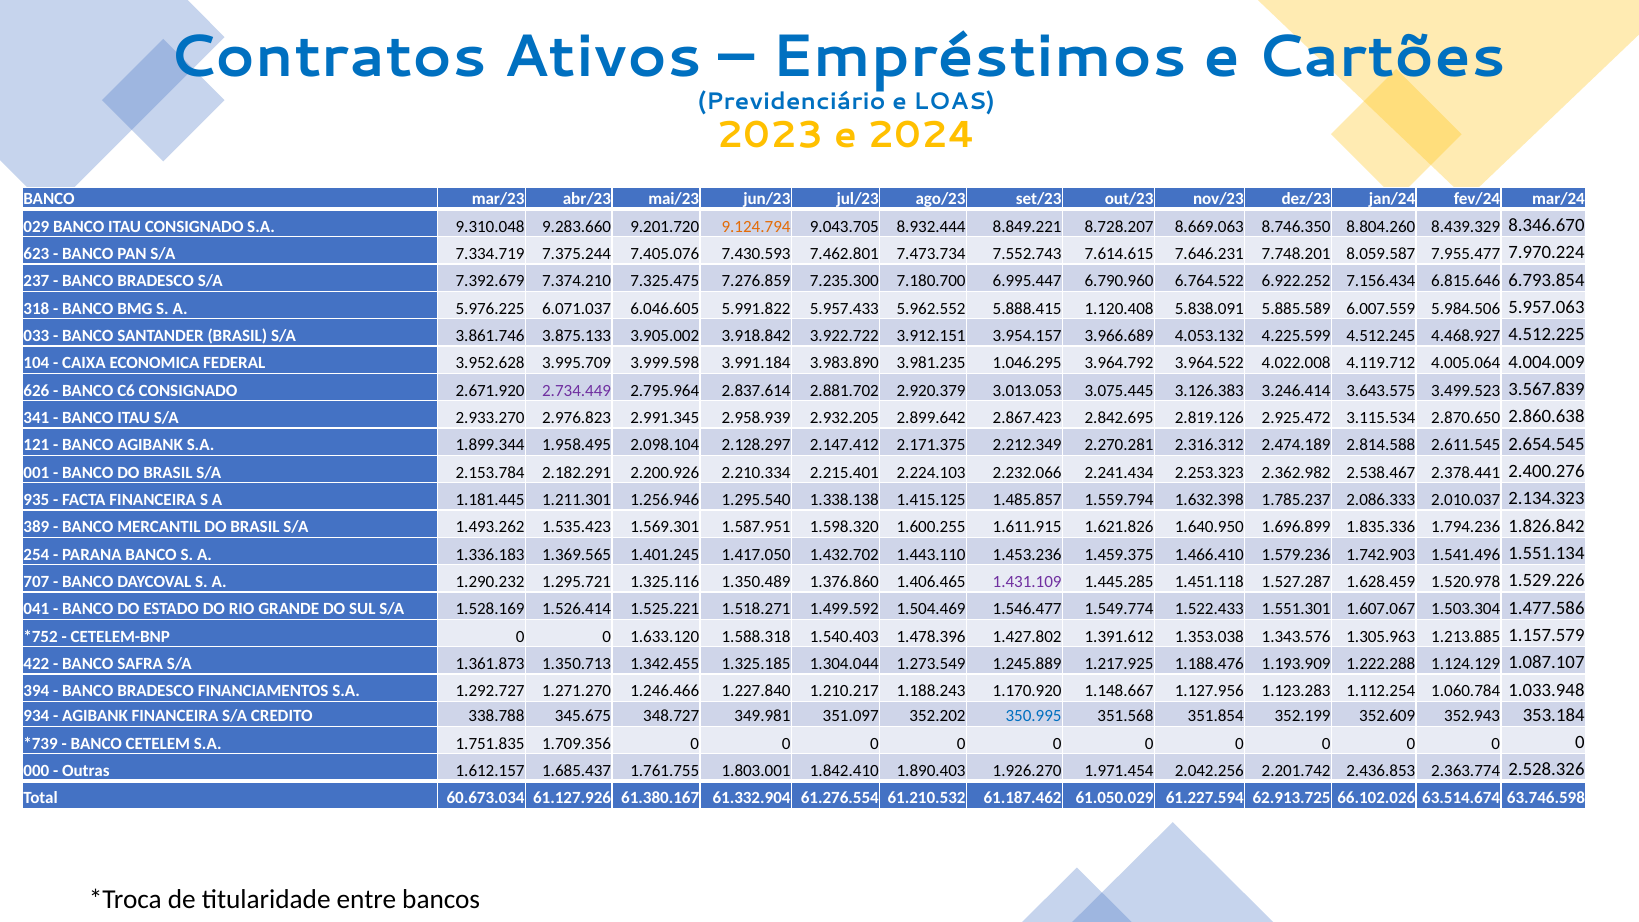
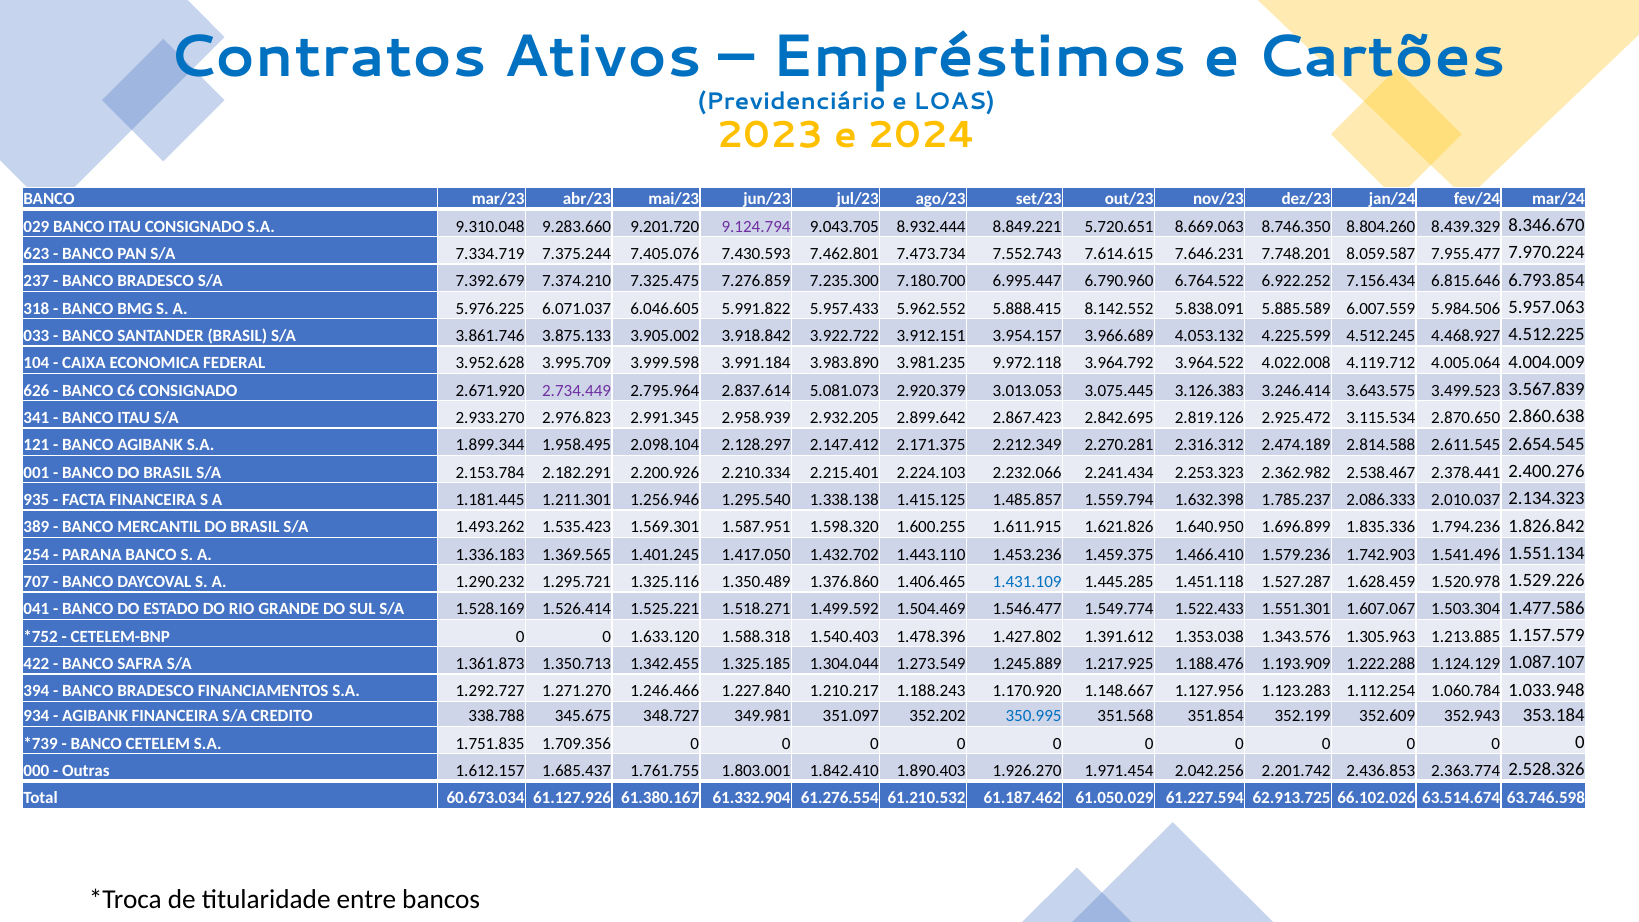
9.124.794 colour: orange -> purple (756, 226)
8.728.207: 8.728.207 -> 5.720.651 (1119, 226)
1.120.408: 1.120.408 -> 8.142.552 (1119, 308)
1.046.295: 1.046.295 -> 9.972.118 (1027, 363)
2.881.702: 2.881.702 -> 5.081.073 (844, 390)
1.431.109 colour: purple -> blue (1027, 582)
